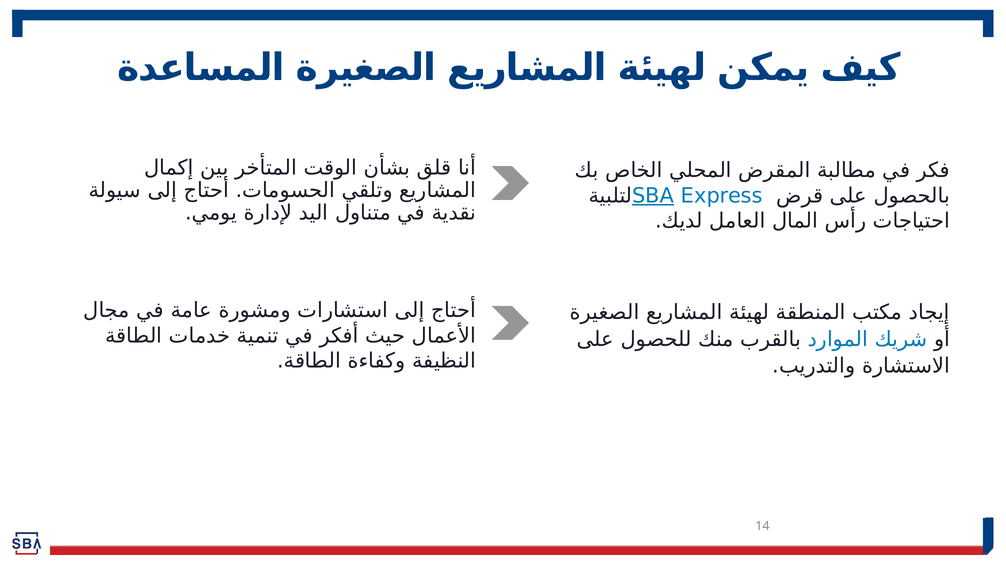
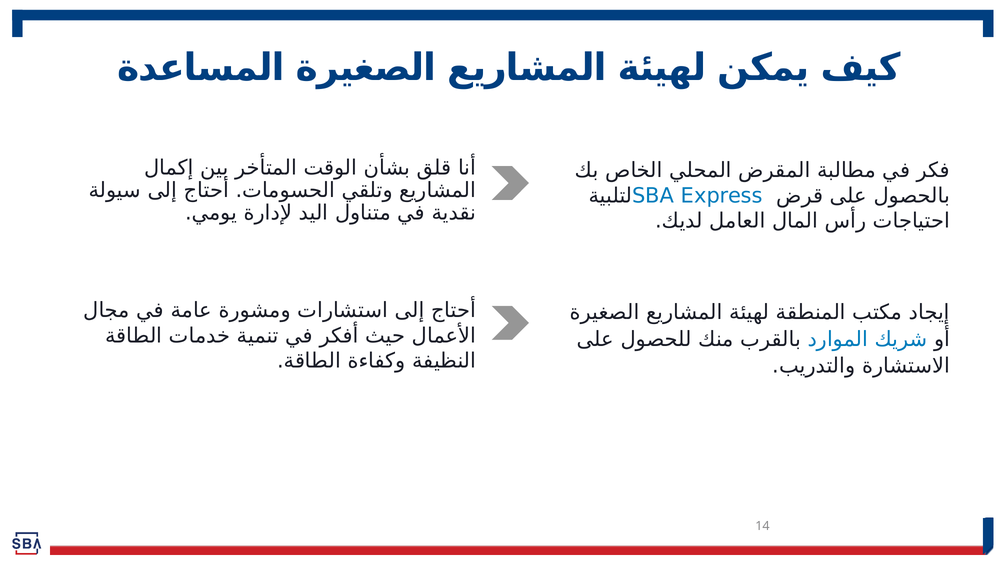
SBA underline: present -> none (653, 196)
